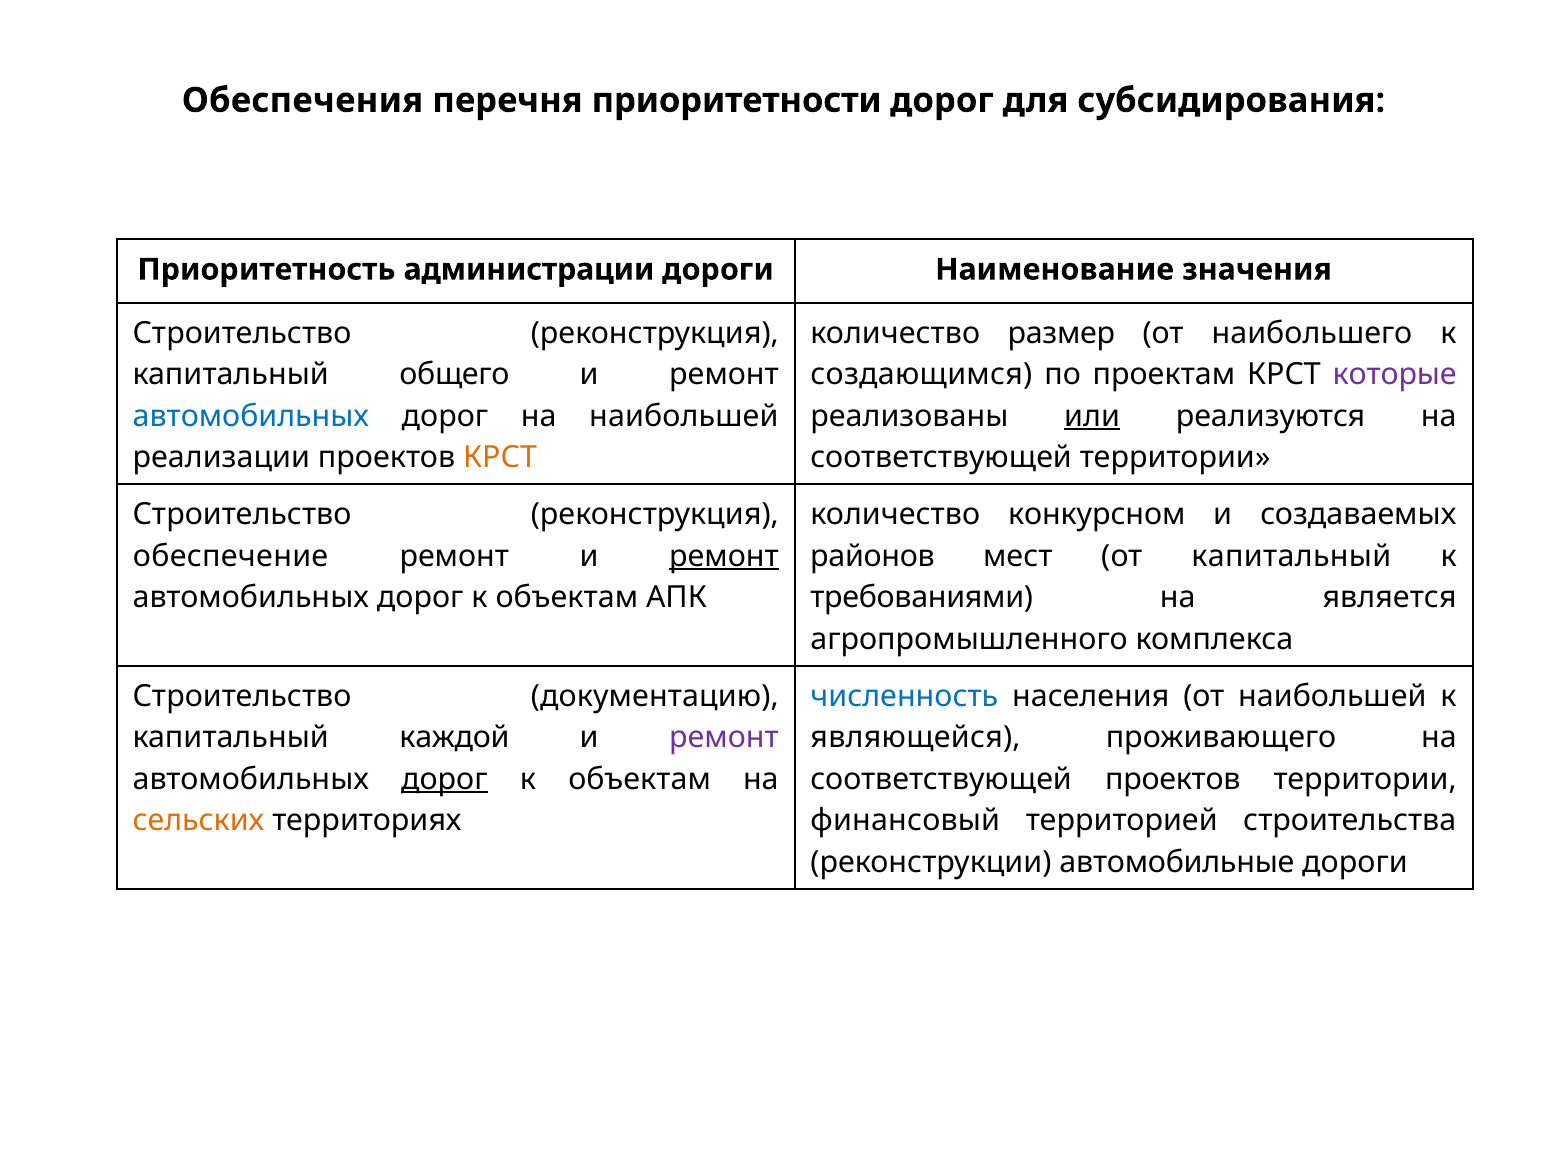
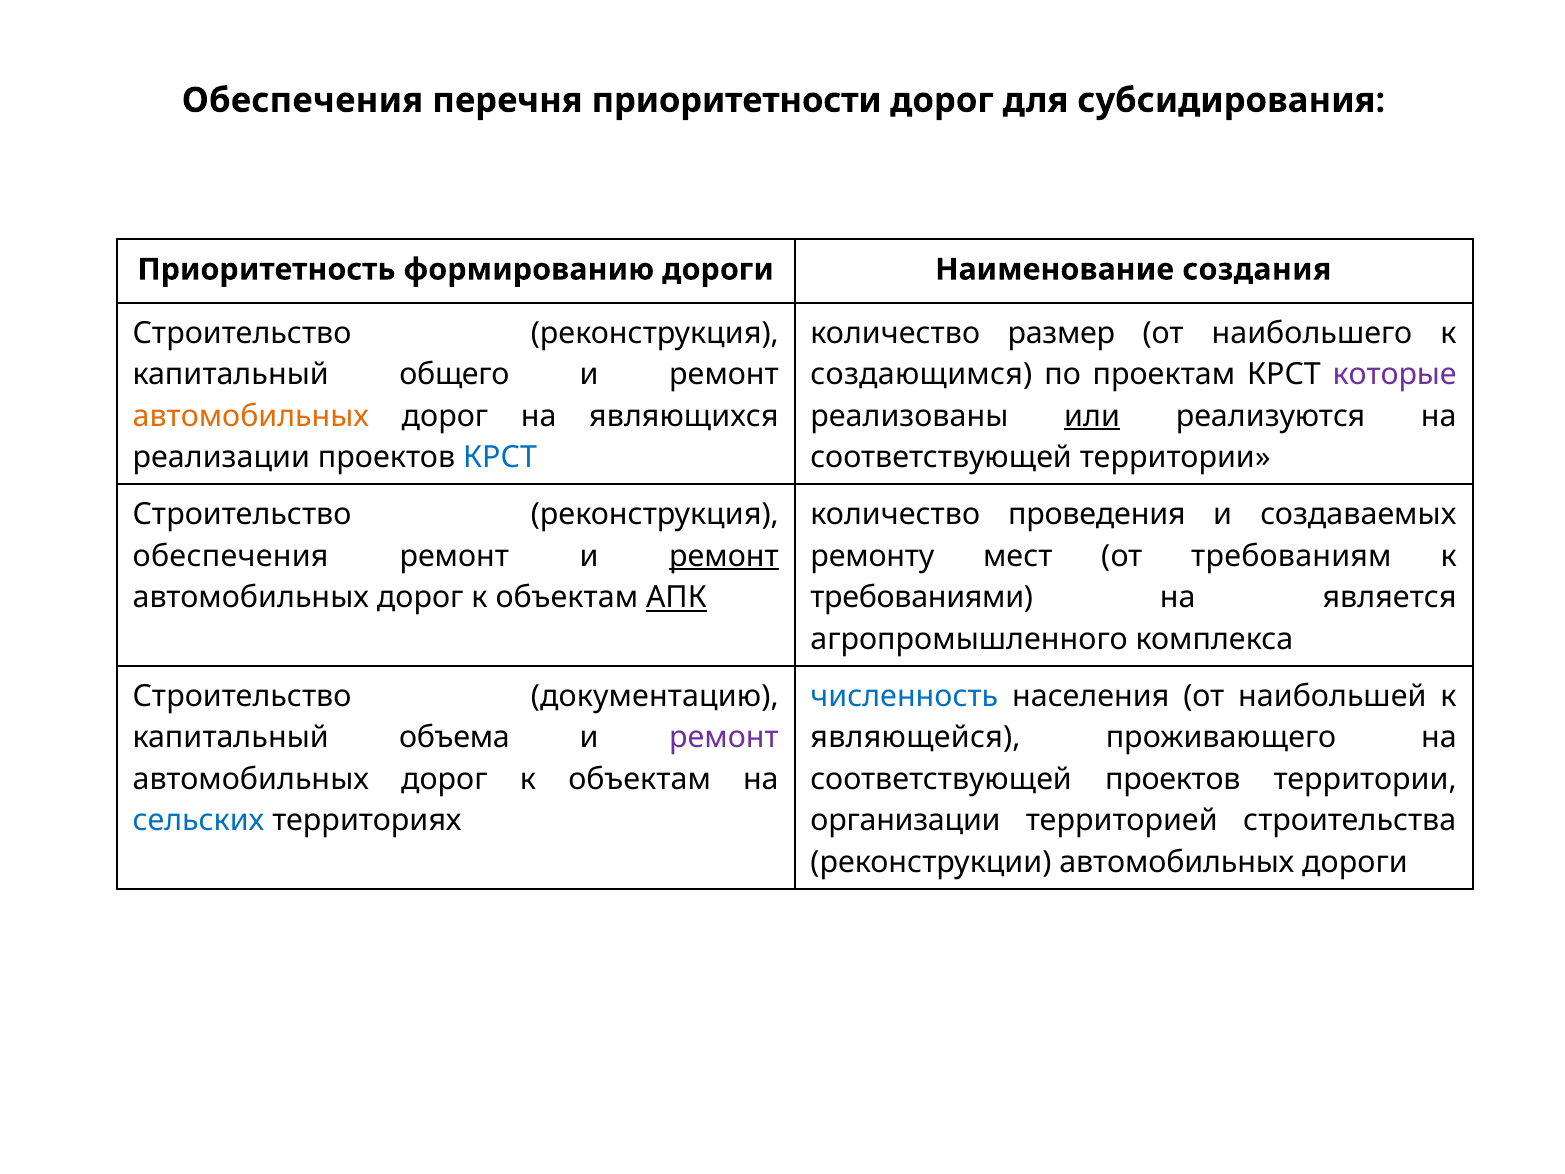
администрации: администрации -> формированию (529, 269)
значения: значения -> создания (1257, 269)
автомобильных colour: blue -> orange (251, 416)
на наибольшей: наибольшей -> являющихся (684, 416)
КРСТ colour: orange -> blue (500, 457)
конкурсном: конкурсном -> проведения (1097, 515)
обеспечение: обеспечение -> обеспечения (231, 556)
районов: районов -> ремонту (872, 556)
от капитальный: капитальный -> требованиям (1291, 556)
АПК underline: none -> present (676, 597)
каждой: каждой -> объема (454, 738)
дорог underline: present -> none (444, 779)
сельских colour: orange -> blue (198, 821)
финансовый: финансовый -> организации (906, 821)
реконструкции автомобильные: автомобильные -> автомобильных (1177, 862)
